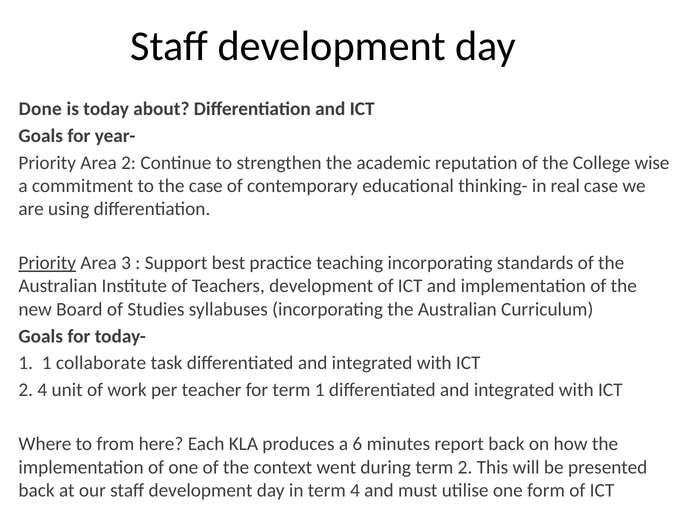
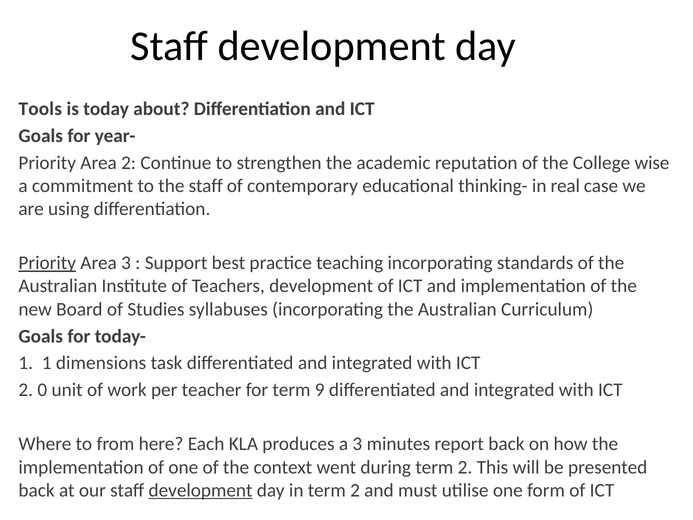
Done: Done -> Tools (40, 109)
the case: case -> staff (206, 186)
collaborate: collaborate -> dimensions (101, 363)
2 4: 4 -> 0 (42, 390)
term 1: 1 -> 9 (320, 390)
a 6: 6 -> 3 (357, 444)
development underline: none -> present (201, 490)
in term 4: 4 -> 2 (355, 490)
